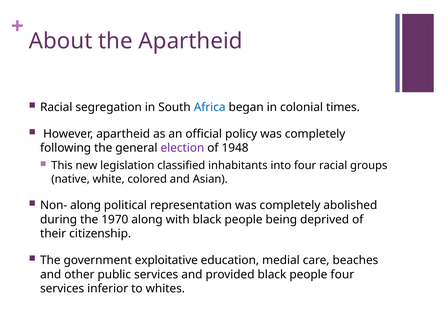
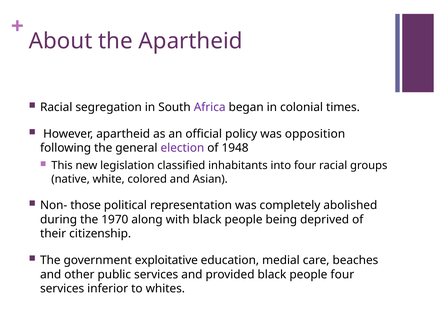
Africa colour: blue -> purple (210, 107)
policy was completely: completely -> opposition (315, 134)
Non- along: along -> those (86, 205)
